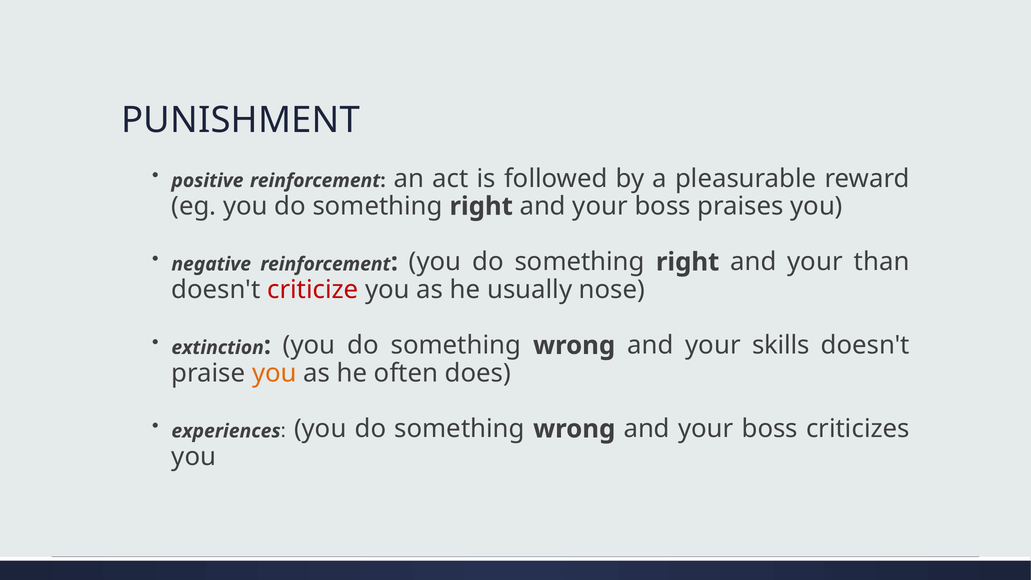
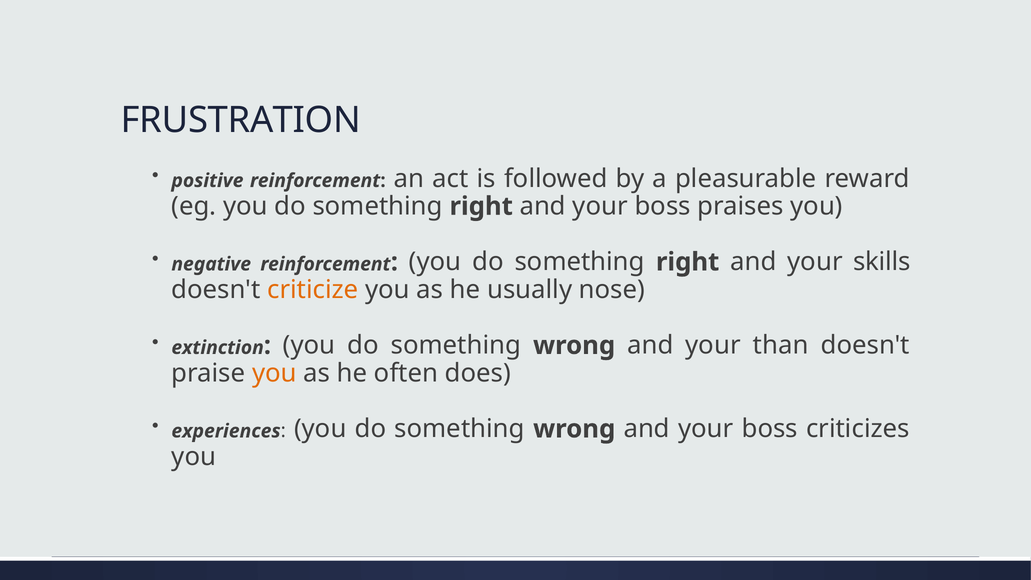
PUNISHMENT: PUNISHMENT -> FRUSTRATION (241, 120)
than: than -> skills (882, 262)
criticize colour: red -> orange (313, 290)
skills: skills -> than (781, 345)
